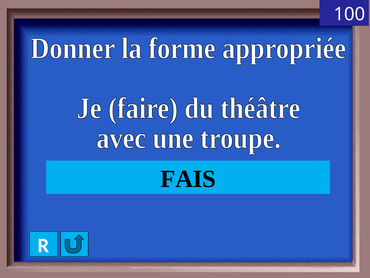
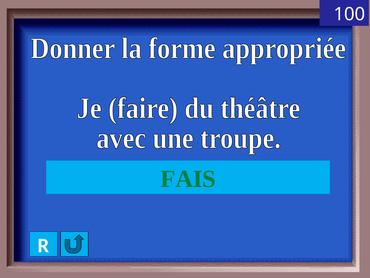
FAIS colour: black -> green (188, 179)
